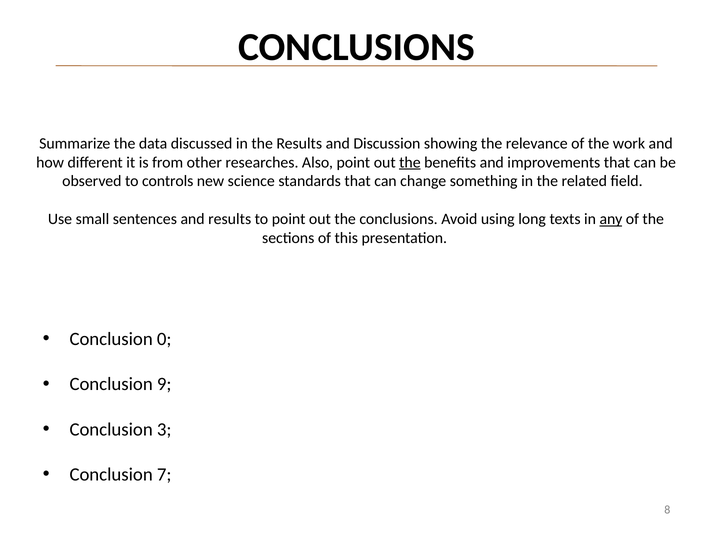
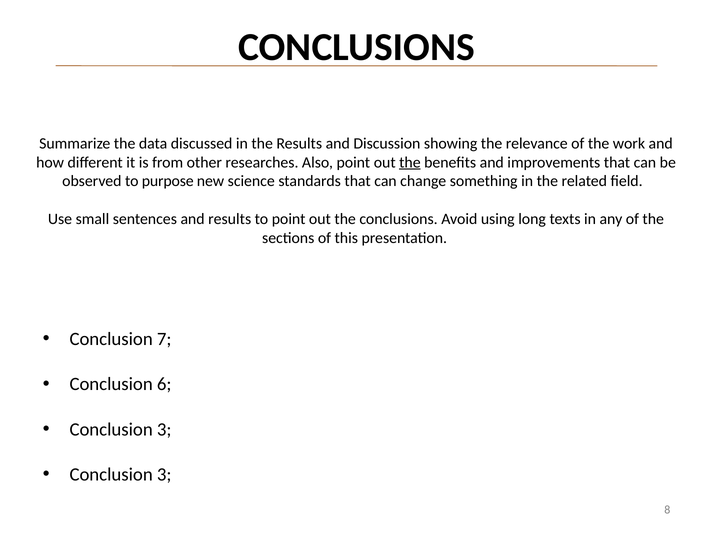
controls: controls -> purpose (168, 182)
any underline: present -> none (611, 220)
0: 0 -> 7 (164, 340)
9: 9 -> 6 (164, 385)
7: 7 -> 3 (164, 475)
